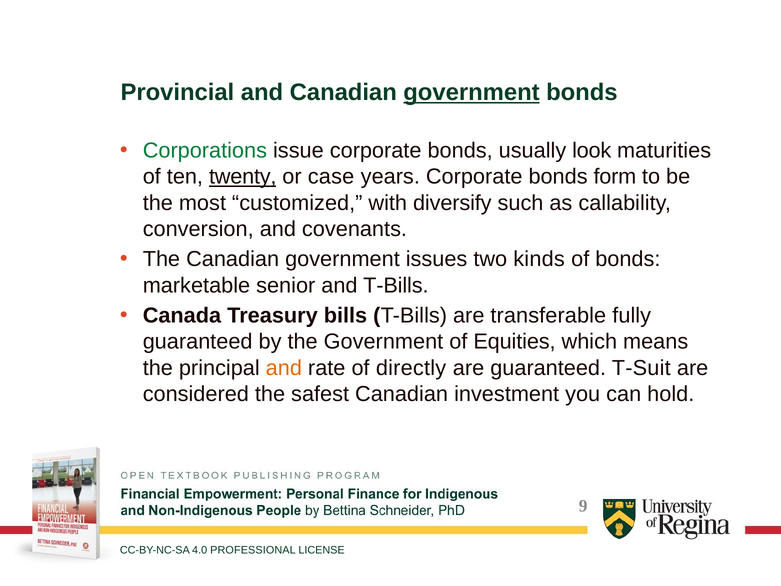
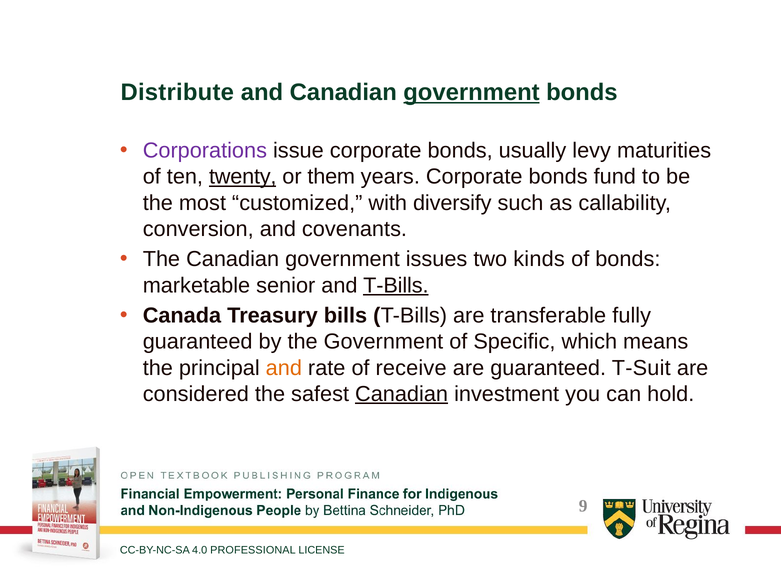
Provincial: Provincial -> Distribute (177, 92)
Corporations colour: green -> purple (205, 151)
look: look -> levy (592, 151)
case: case -> them (331, 177)
form: form -> fund (615, 177)
T-Bills underline: none -> present (396, 285)
Equities: Equities -> Specific (514, 342)
directly: directly -> receive (411, 368)
Canadian underline: none -> present (402, 394)
